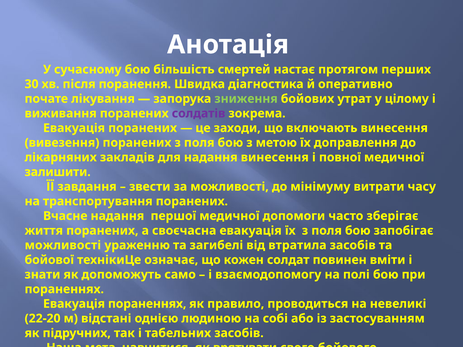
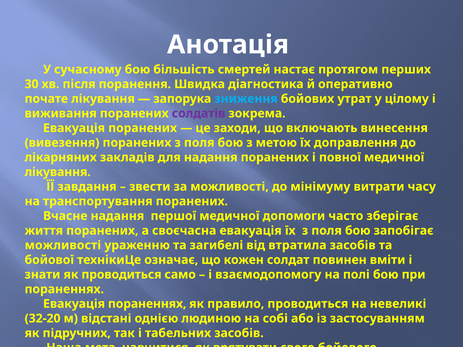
зниження colour: light green -> light blue (246, 99)
надання винесення: винесення -> поранених (275, 157)
залишити: залишити -> лікування (58, 172)
як допоможуть: допоможуть -> проводиться (121, 275)
22-20: 22-20 -> 32-20 (43, 319)
